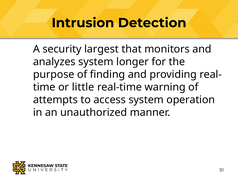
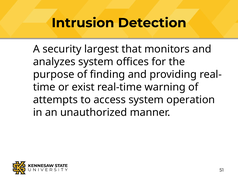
longer: longer -> offices (133, 62)
little: little -> exist (83, 87)
